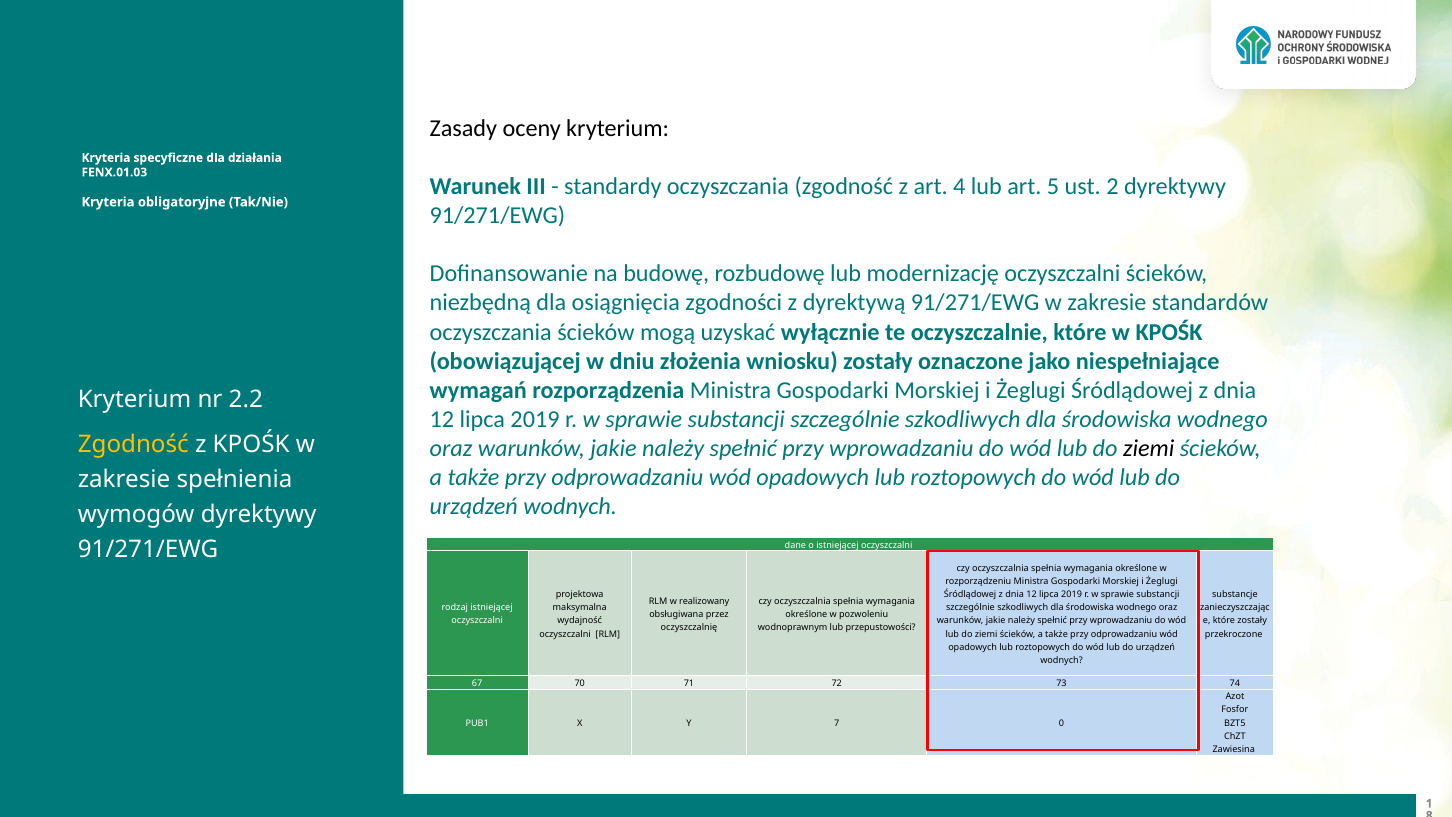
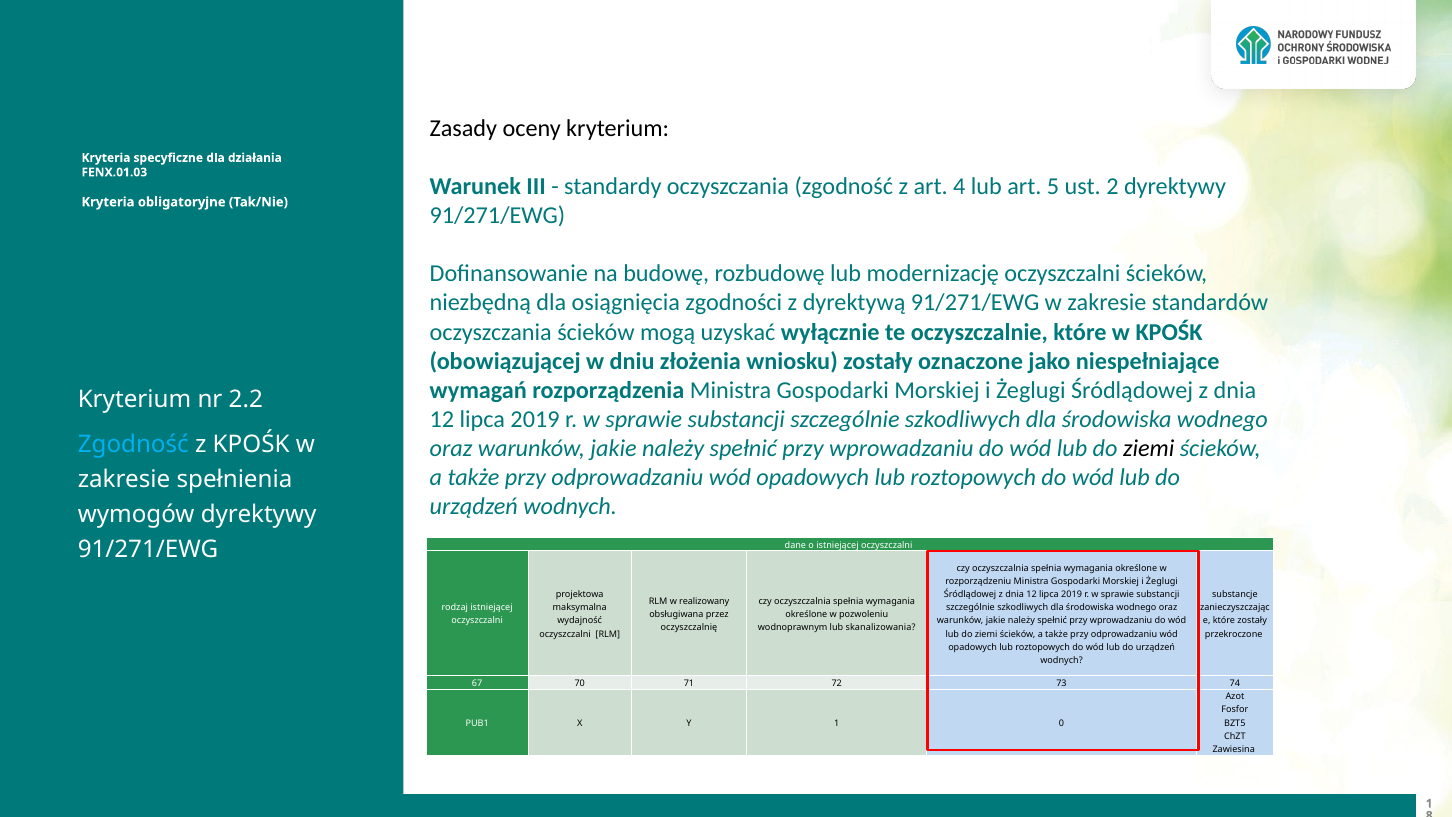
Zgodność colour: yellow -> light blue (133, 444)
przepustowości: przepustowości -> skanalizowania (881, 627)
Y 7: 7 -> 1 (837, 723)
